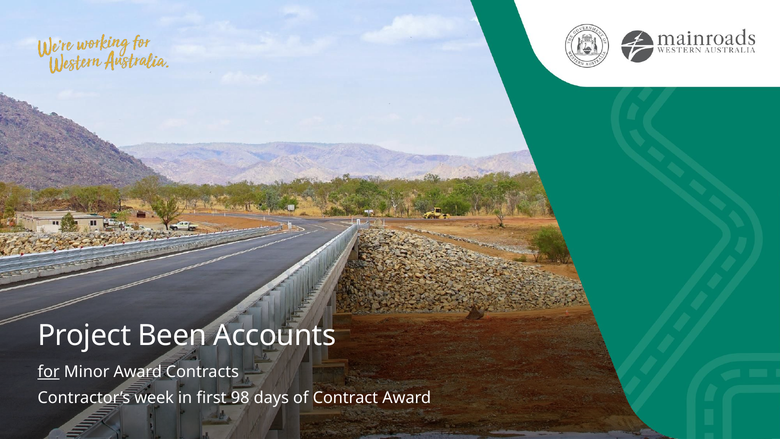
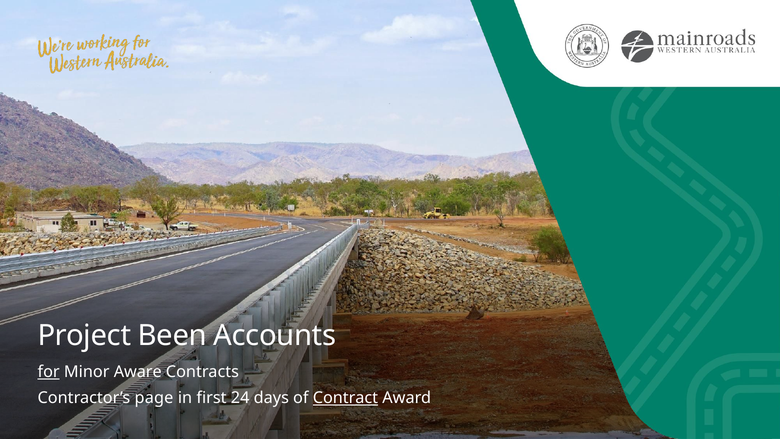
Minor Award: Award -> Aware (138, 372)
week: week -> page (154, 398)
98: 98 -> 24 (240, 398)
Contract underline: none -> present (345, 398)
